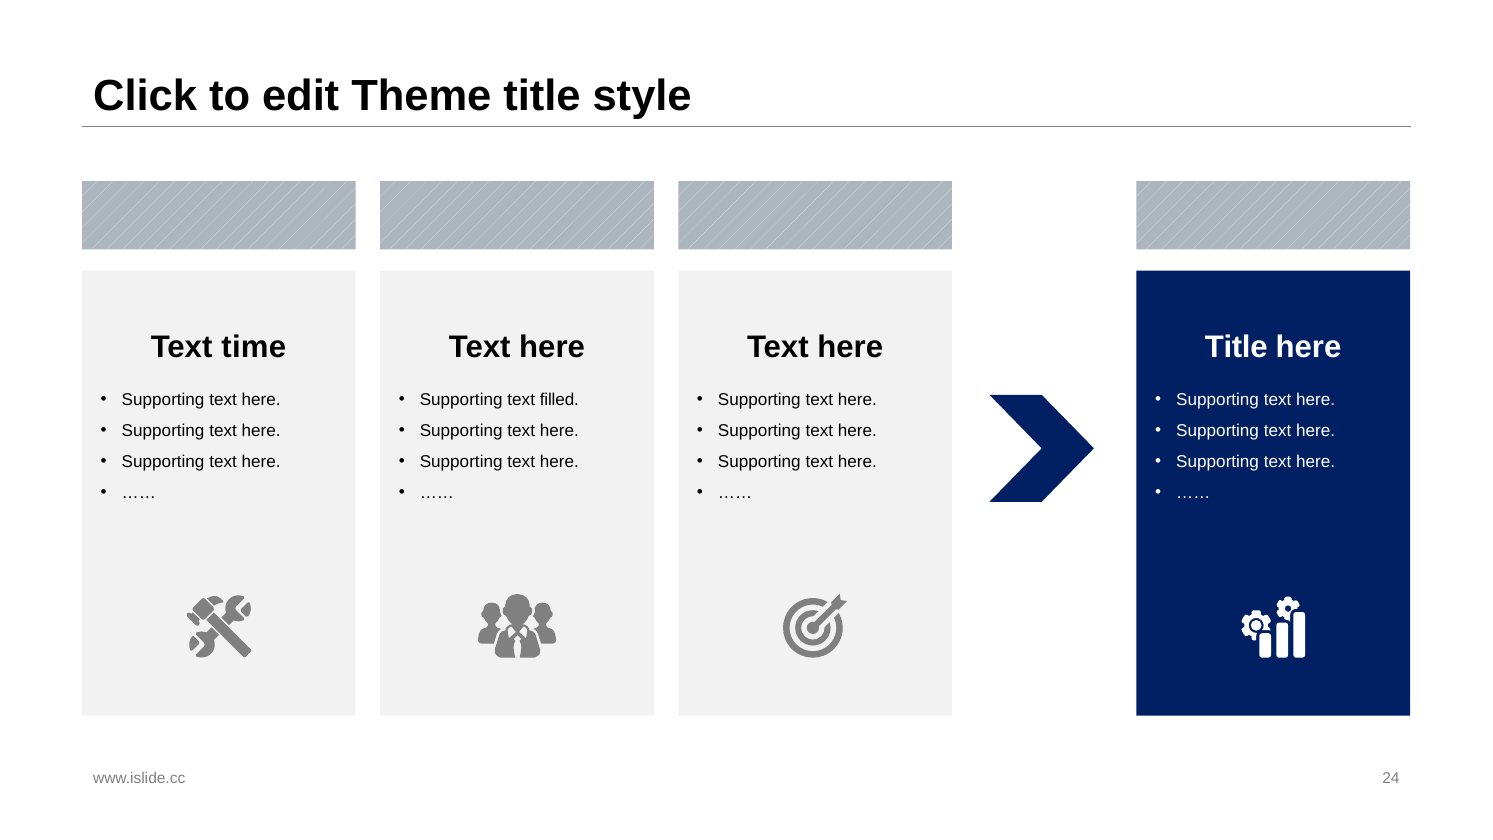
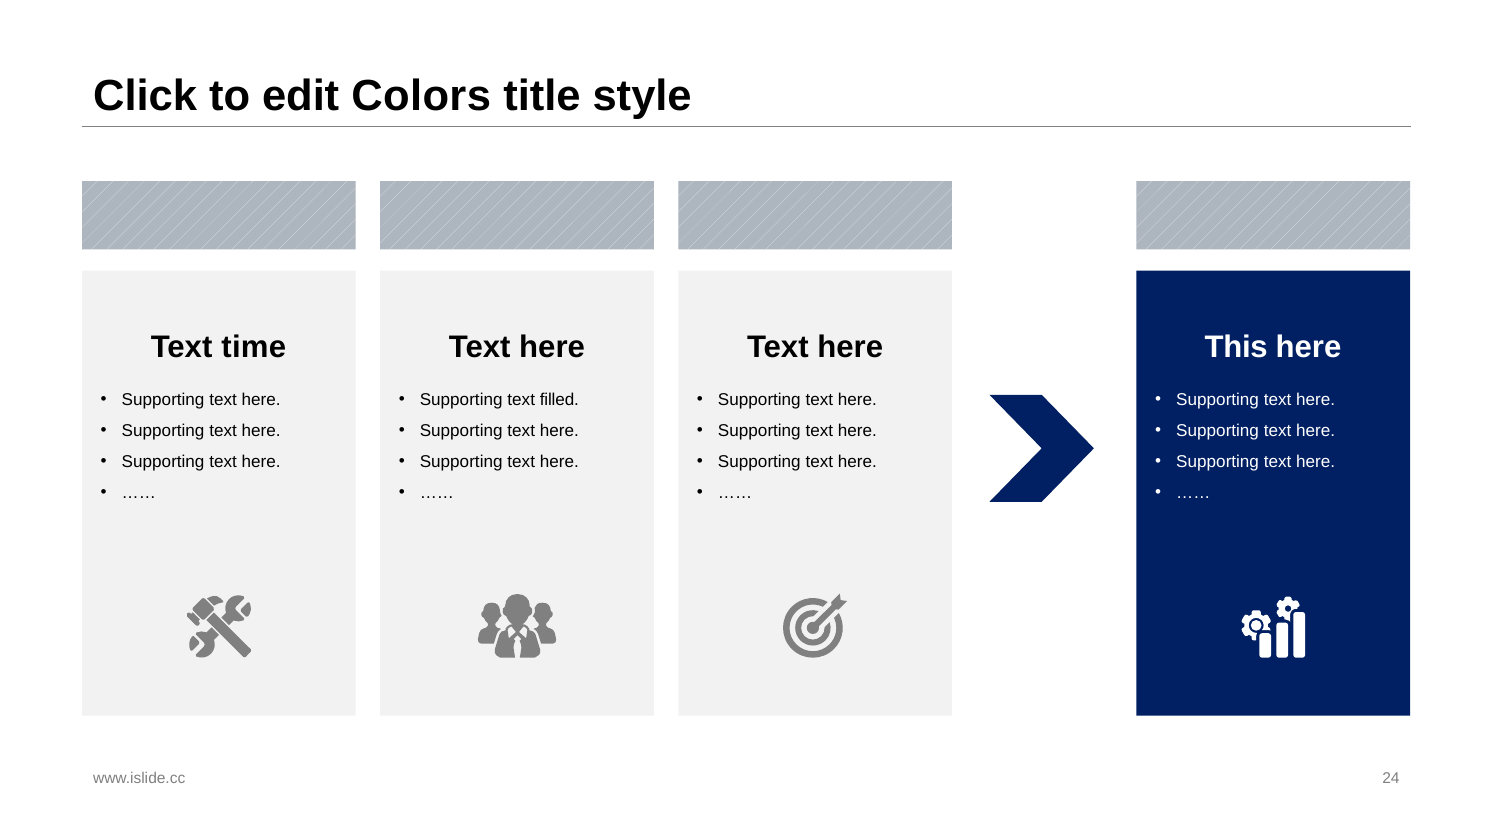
Theme: Theme -> Colors (421, 97)
Title: Title -> This (1236, 347)
